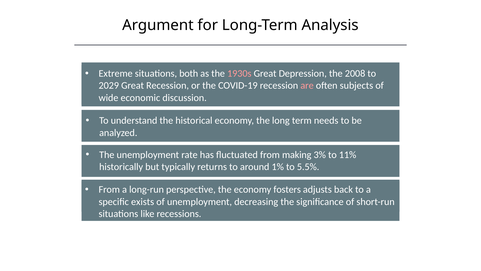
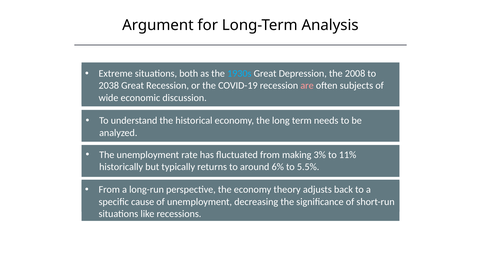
1930s colour: pink -> light blue (239, 73)
2029: 2029 -> 2038 (109, 85)
1%: 1% -> 6% (278, 166)
fosters: fosters -> theory (287, 189)
exists: exists -> cause (143, 201)
